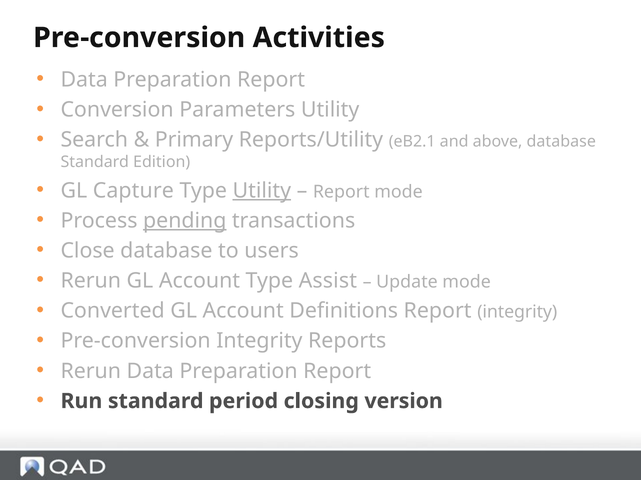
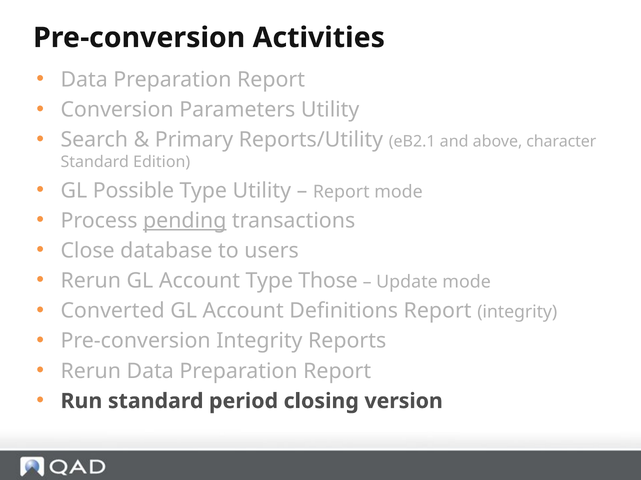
above database: database -> character (561, 142)
Capture: Capture -> Possible (133, 191)
Utility underline: present -> none (262, 191)
Assist: Assist -> Those (328, 281)
